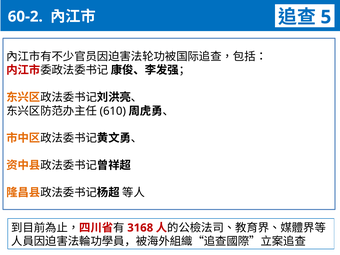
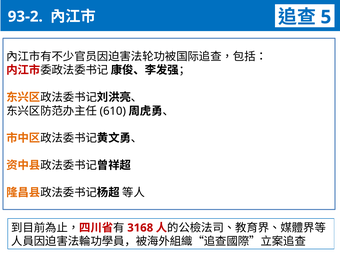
60-2: 60-2 -> 93-2 (25, 17)
